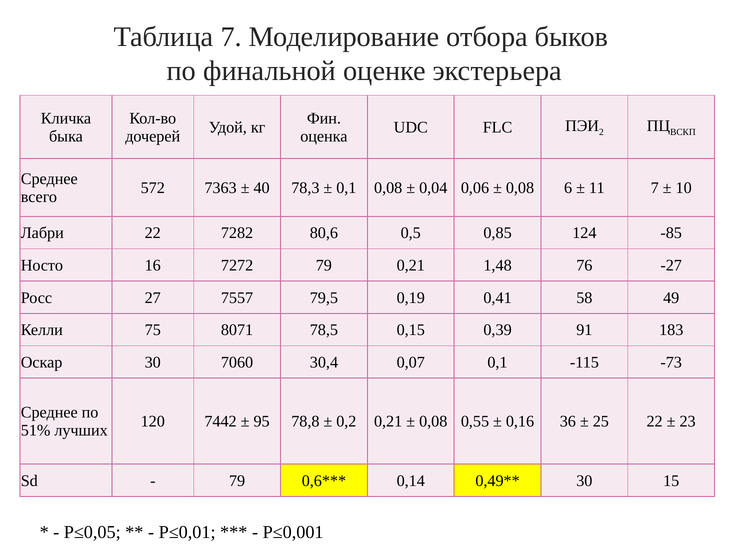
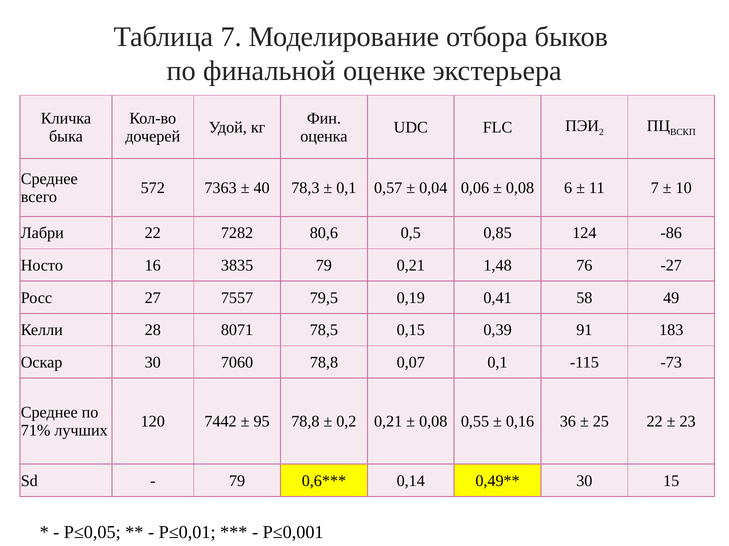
0,1 0,08: 0,08 -> 0,57 (388, 188)
-85: -85 -> -86 (671, 233)
7272: 7272 -> 3835 (237, 266)
75: 75 -> 28 (153, 330)
7060 30,4: 30,4 -> 78,8 (324, 363)
51%: 51% -> 71% (36, 431)
